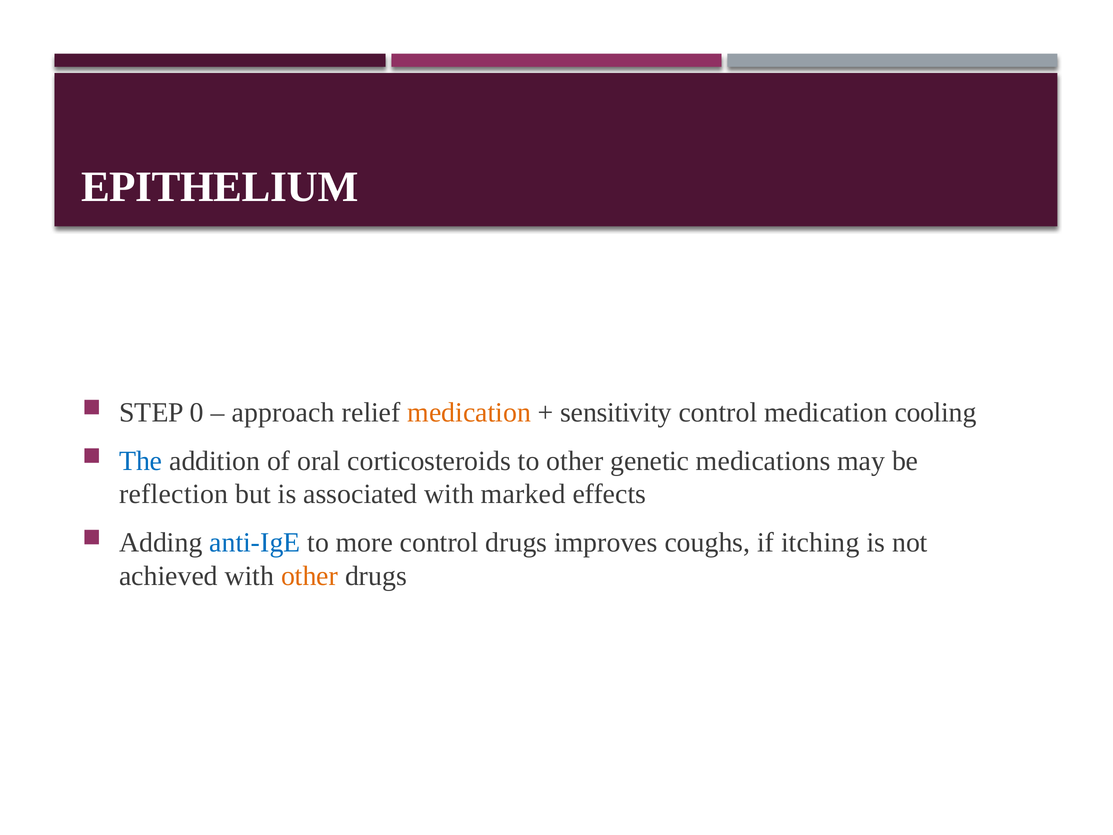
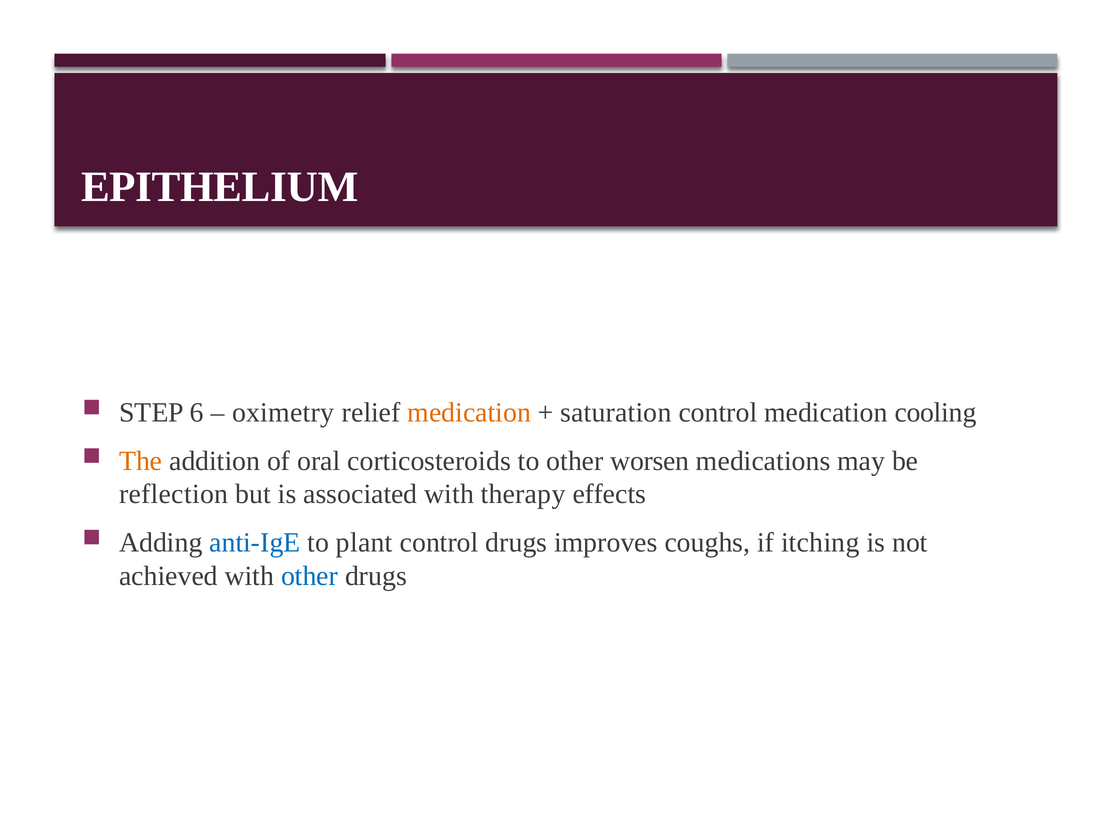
0: 0 -> 6 (197, 412)
approach: approach -> oximetry (283, 412)
sensitivity: sensitivity -> saturation (616, 412)
The colour: blue -> orange (141, 461)
genetic: genetic -> worsen (650, 461)
marked: marked -> therapy (523, 494)
more: more -> plant (364, 542)
other colour: orange -> blue (310, 576)
